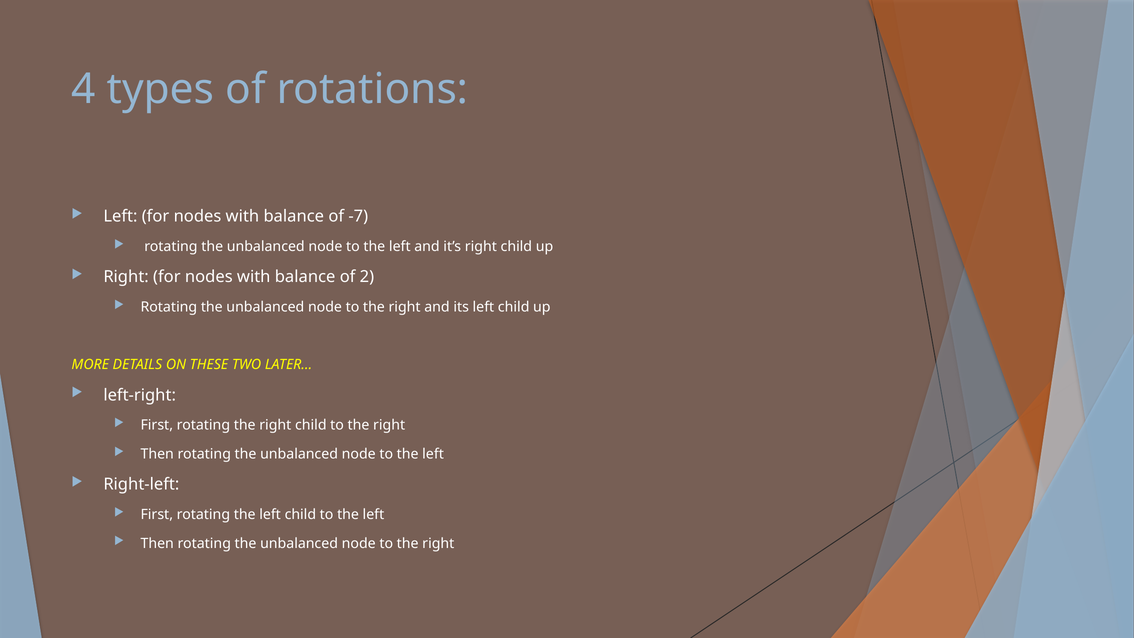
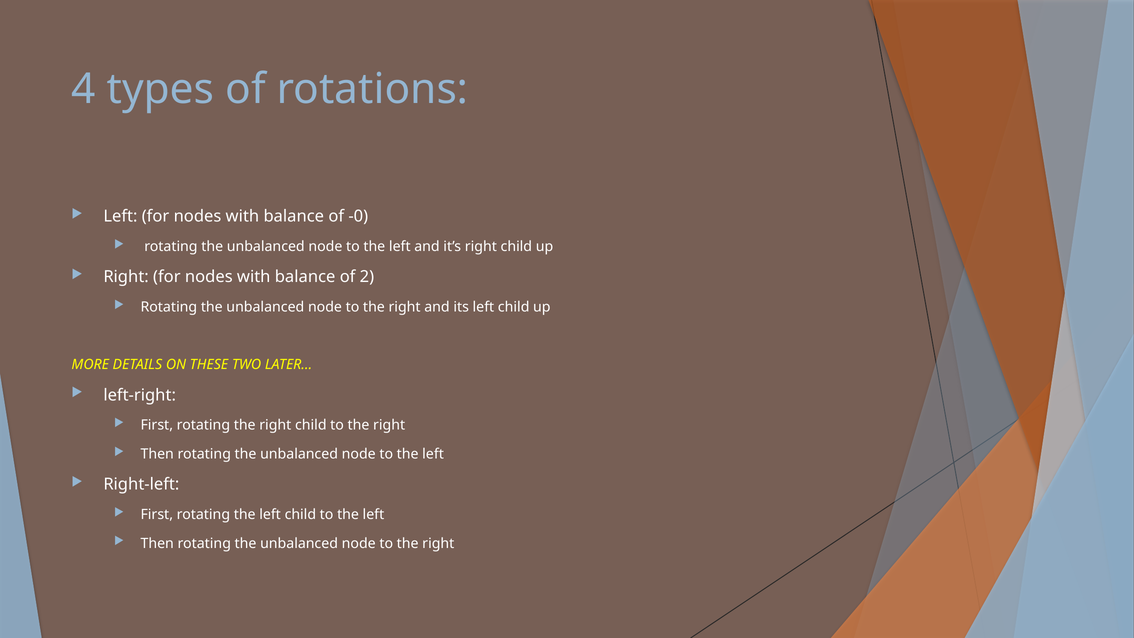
-7: -7 -> -0 (358, 216)
